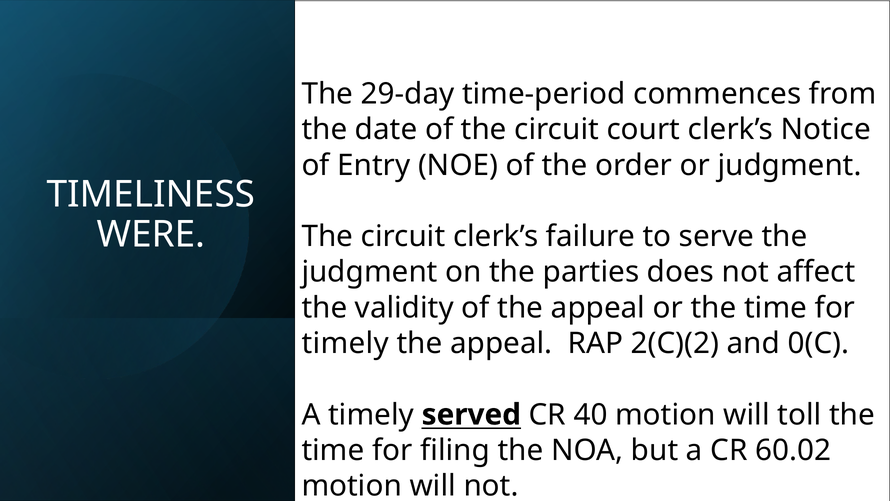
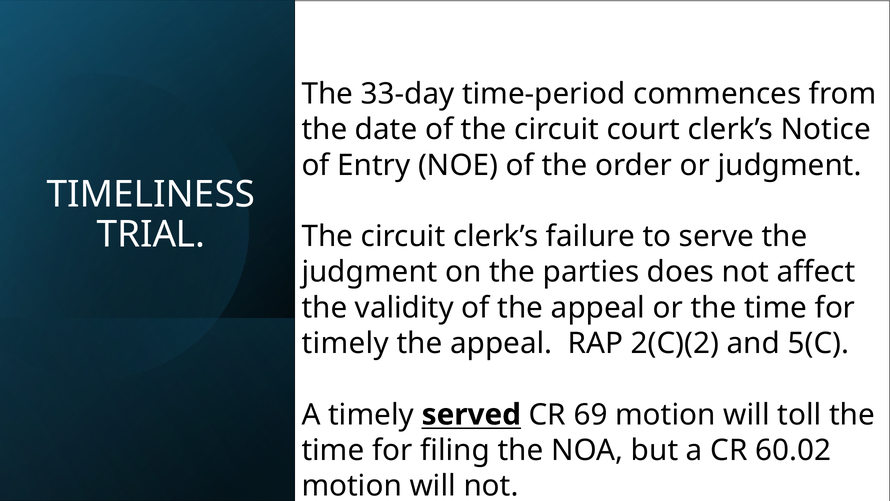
29-day: 29-day -> 33-day (408, 94)
WERE: WERE -> TRIAL (151, 234)
0(C: 0(C -> 5(C (819, 343)
40: 40 -> 69 (591, 414)
